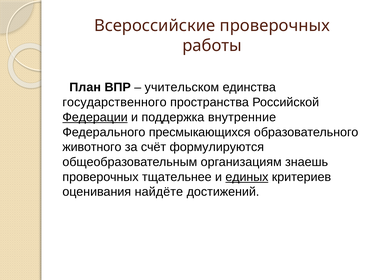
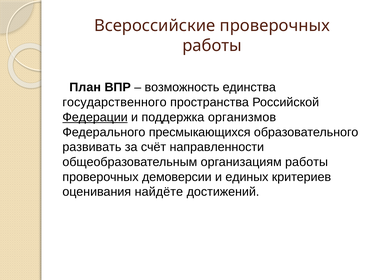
учительском: учительском -> возможность (182, 87)
внутренние: внутренние -> организмов (242, 117)
животного: животного -> развивать (92, 147)
формулируются: формулируются -> направленности (217, 147)
организациям знаешь: знаешь -> работы (307, 162)
тщательнее: тщательнее -> демоверсии (177, 177)
единых underline: present -> none (247, 177)
